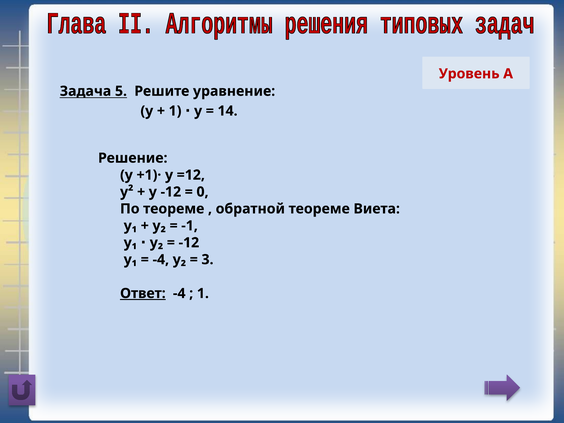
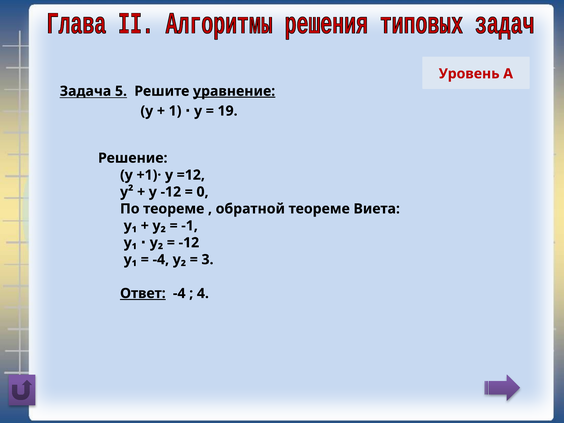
уравнение underline: none -> present (234, 91)
14: 14 -> 19 (228, 111)
1: 1 -> 4 (203, 293)
